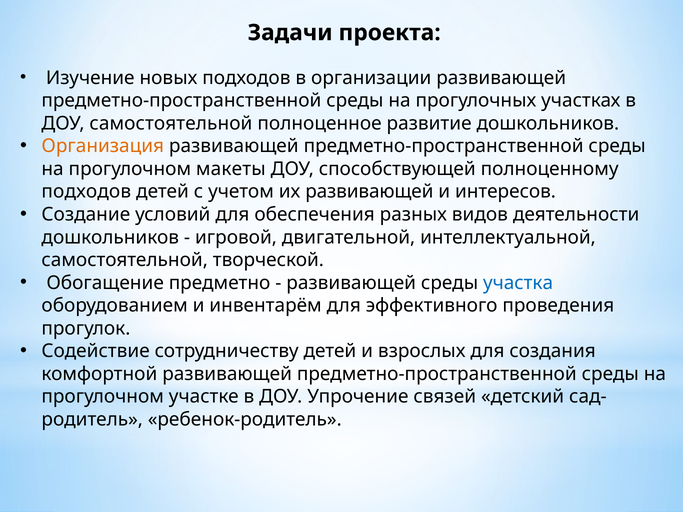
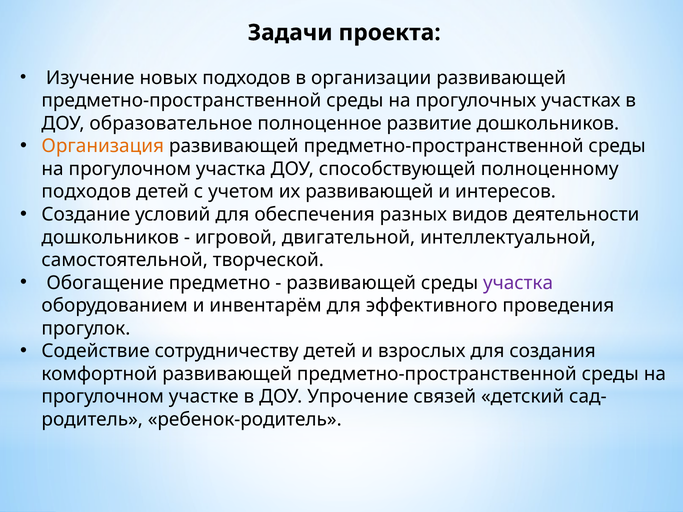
ДОУ самостоятельной: самостоятельной -> образовательное (171, 124)
прогулочном макеты: макеты -> участка (231, 169)
участка colour: blue -> purple (518, 283)
